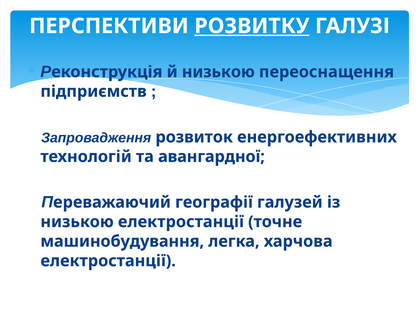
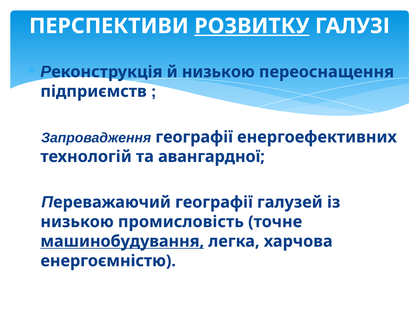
Запровадження розвиток: розвиток -> географії (194, 137)
низькою електростанції: електростанції -> промисловість (181, 222)
машинобудування underline: none -> present (122, 242)
електростанції: електростанції -> енергоємністю (108, 261)
